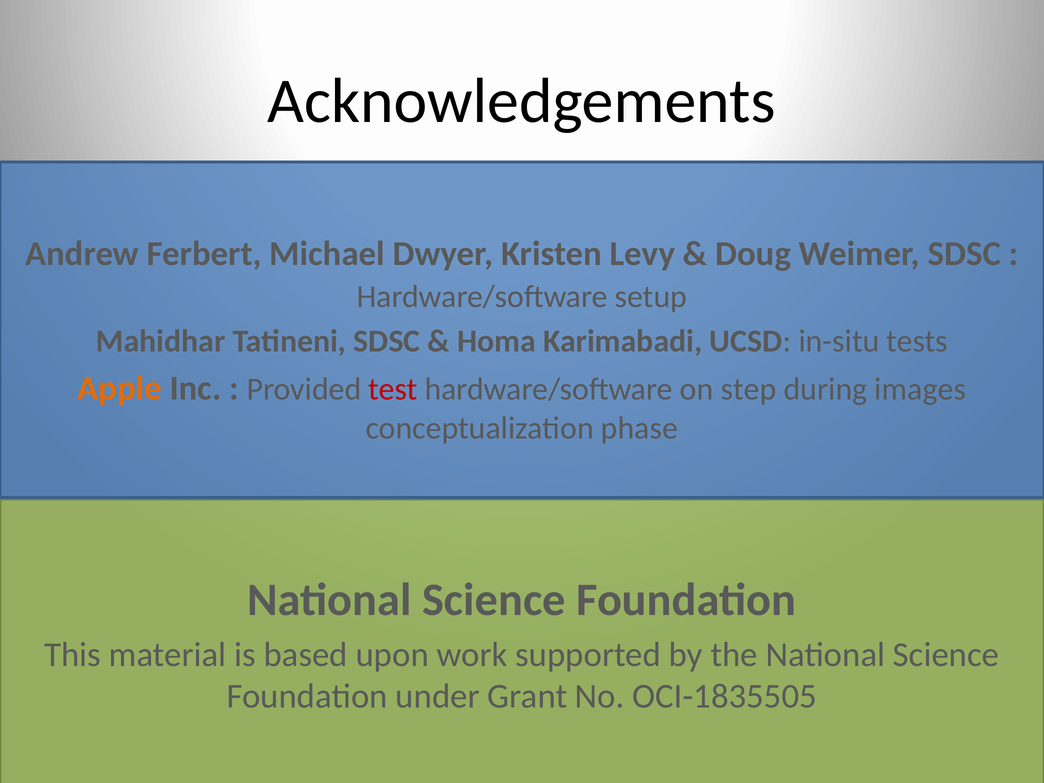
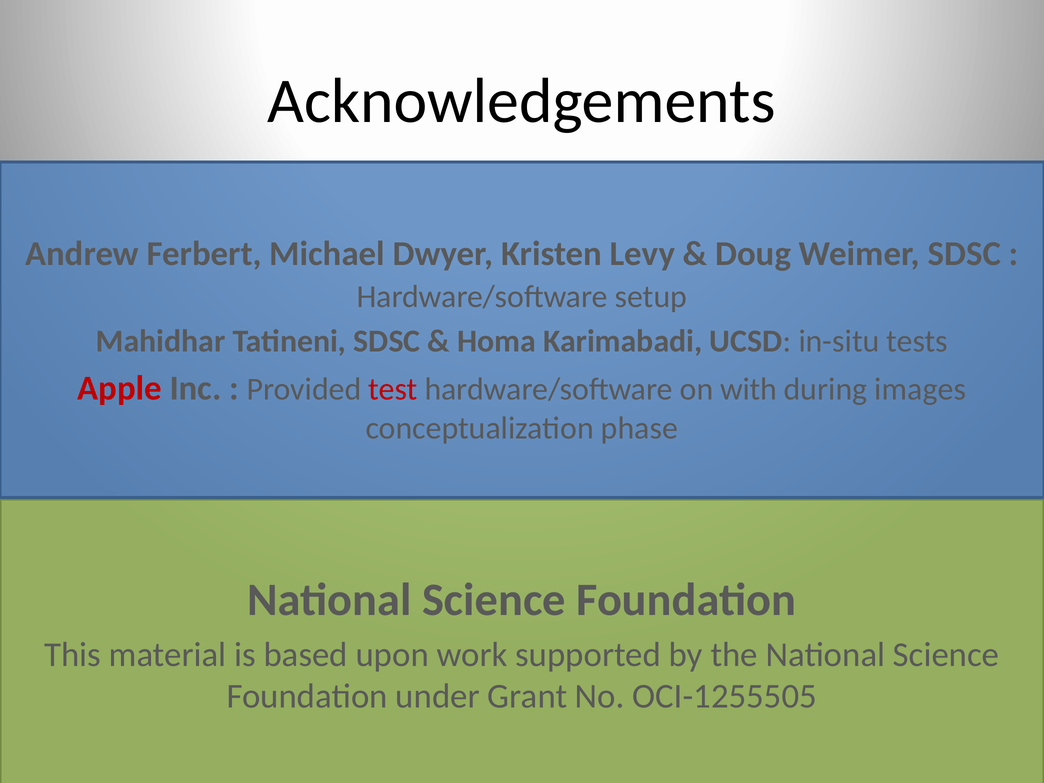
Apple colour: orange -> red (119, 388)
step: step -> with (749, 389)
OCI-1835505: OCI-1835505 -> OCI-1255505 (725, 696)
